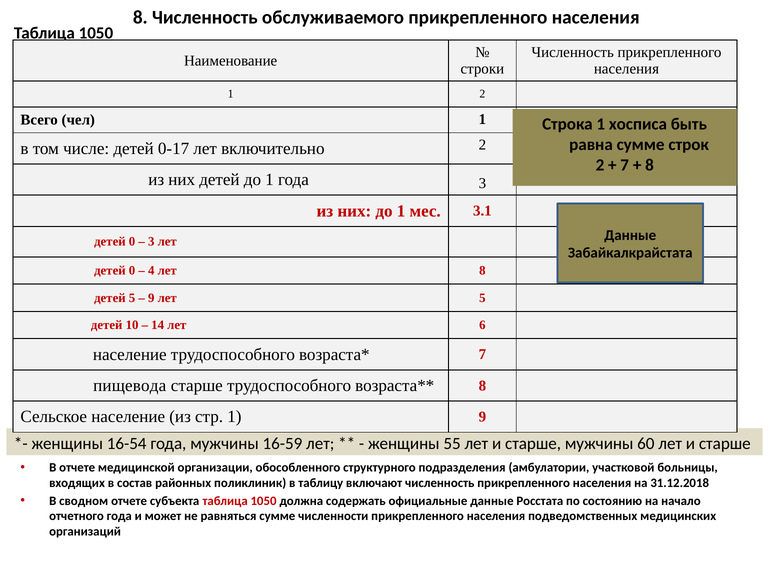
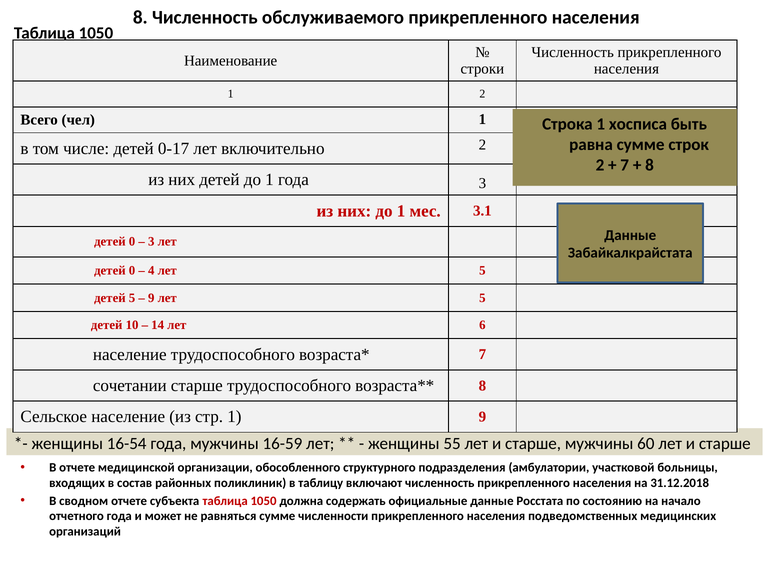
4 лет 8: 8 -> 5 (482, 270)
пищевода: пищевода -> сочетании (130, 385)
